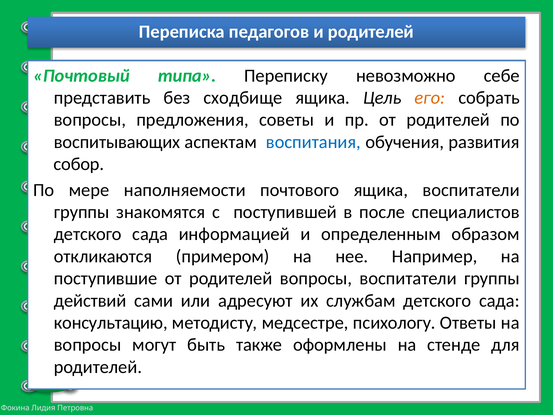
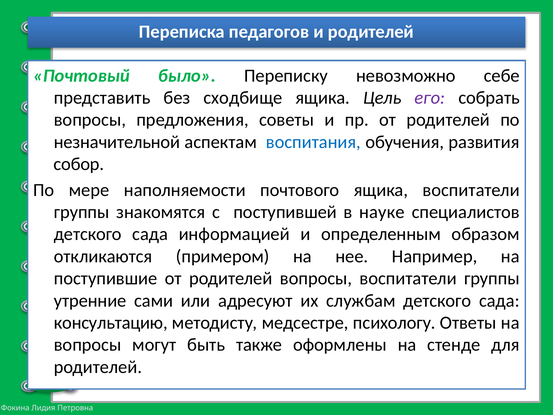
типа: типа -> было (187, 76)
его colour: orange -> purple (430, 98)
воспитывающих: воспитывающих -> незначительной (117, 142)
после: после -> науке (382, 212)
действий: действий -> утренние (90, 300)
